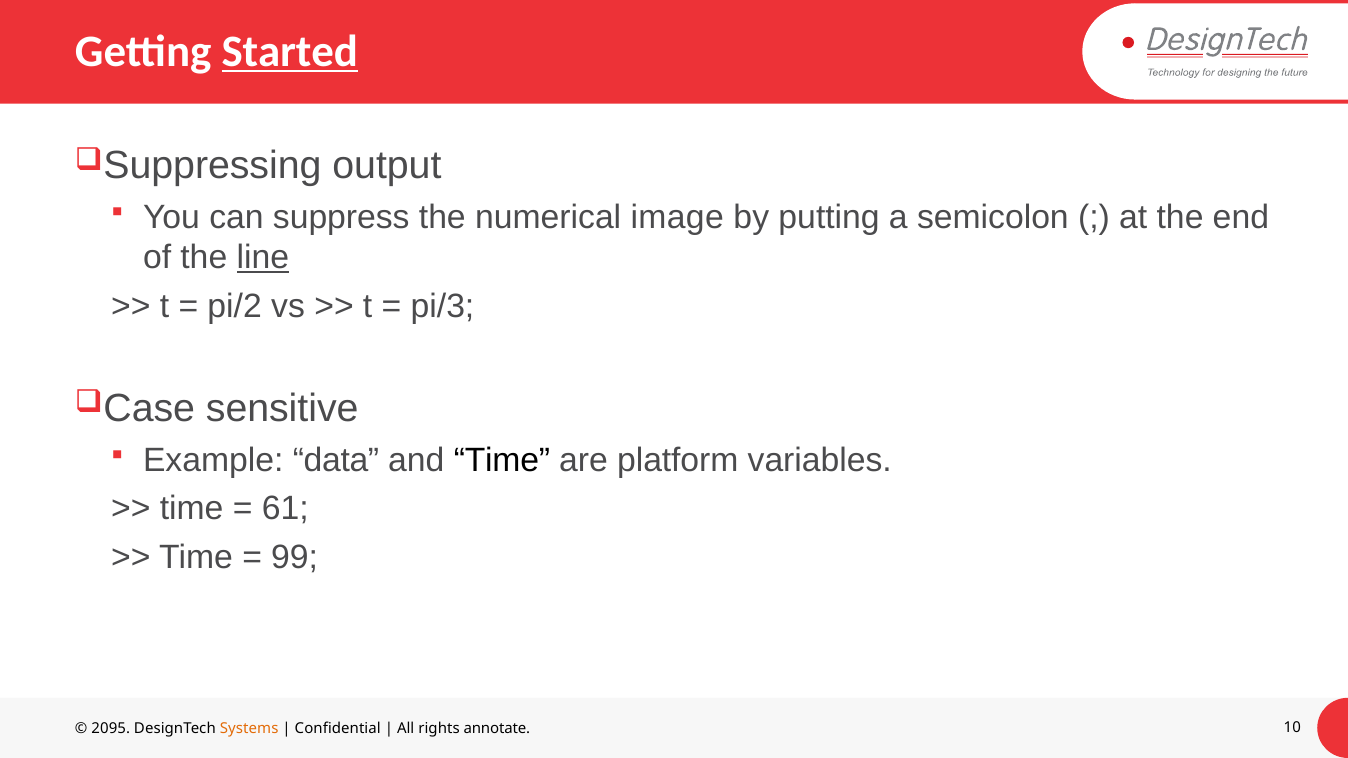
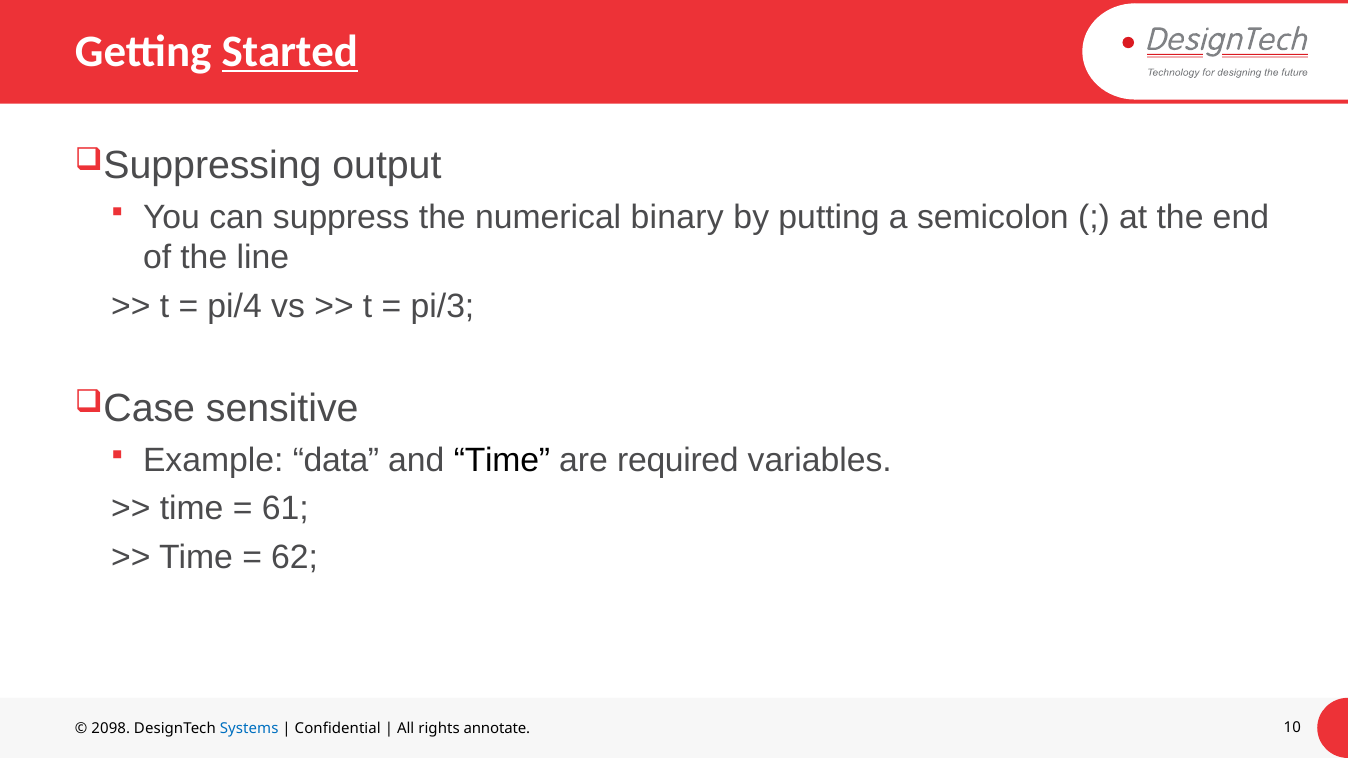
image: image -> binary (677, 217)
line underline: present -> none (263, 258)
pi/2: pi/2 -> pi/4 (235, 307)
platform: platform -> required (678, 460)
99: 99 -> 62 (295, 558)
2095: 2095 -> 2098 (111, 729)
Systems colour: orange -> blue (249, 729)
